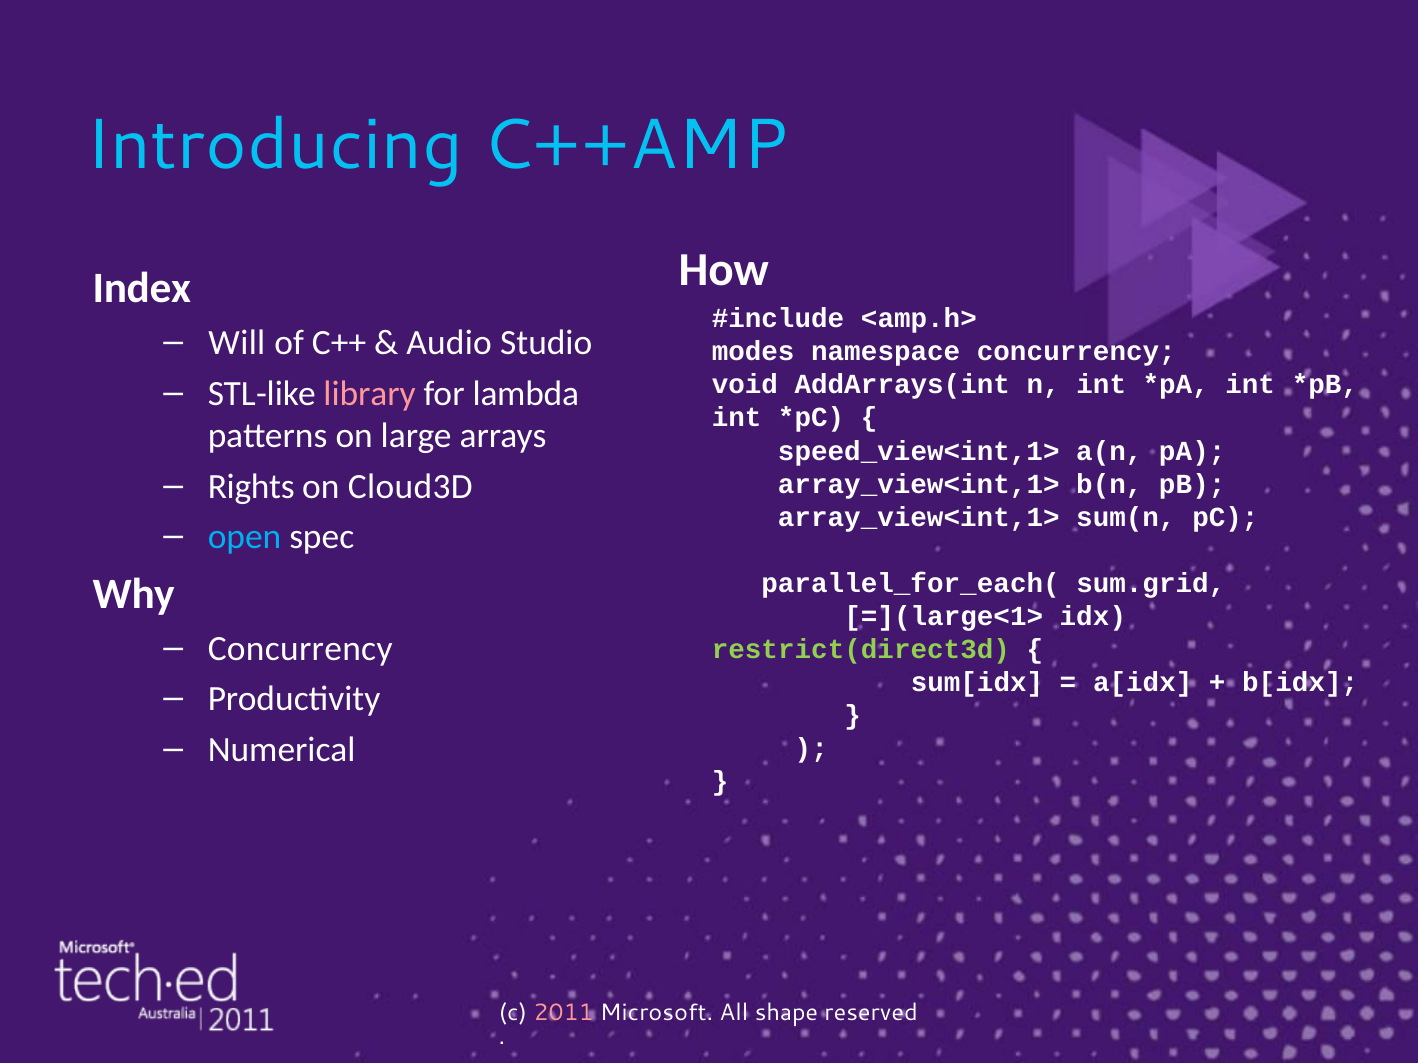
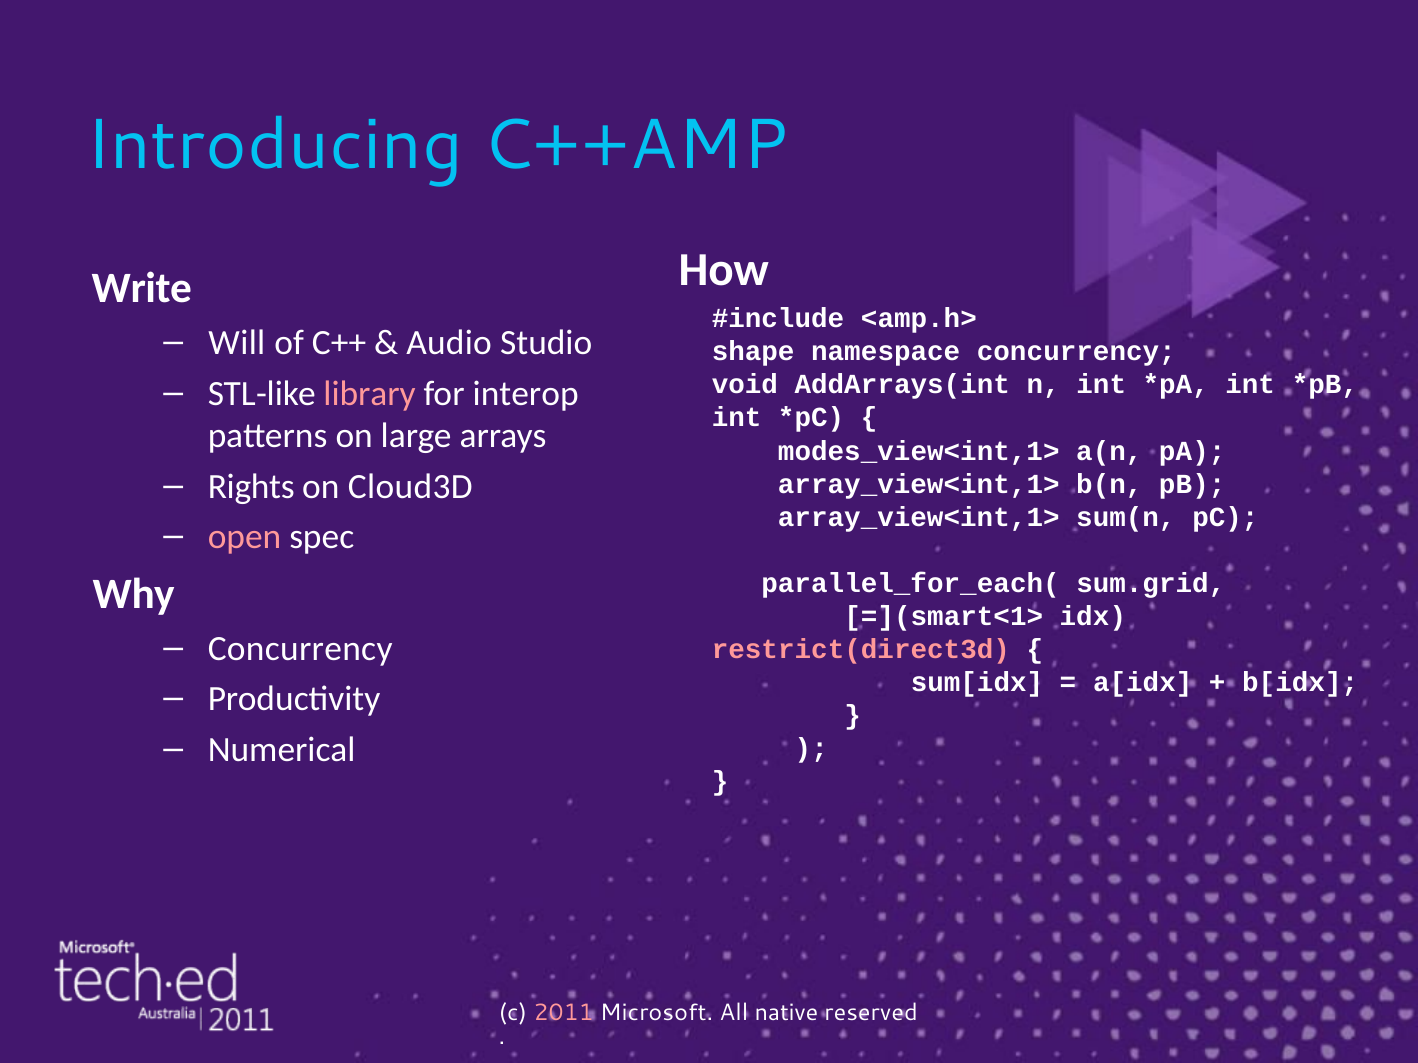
Index: Index -> Write (142, 289)
modes: modes -> shape (753, 352)
lambda: lambda -> interop (526, 394)
speed_view<int,1>: speed_view<int,1> -> modes_view<int,1> (919, 451)
open colour: light blue -> pink (244, 537)
=](large<1>: =](large<1> -> =](smart<1> (944, 617)
restrict(direct3d colour: light green -> pink (861, 650)
shape: shape -> native (787, 1013)
